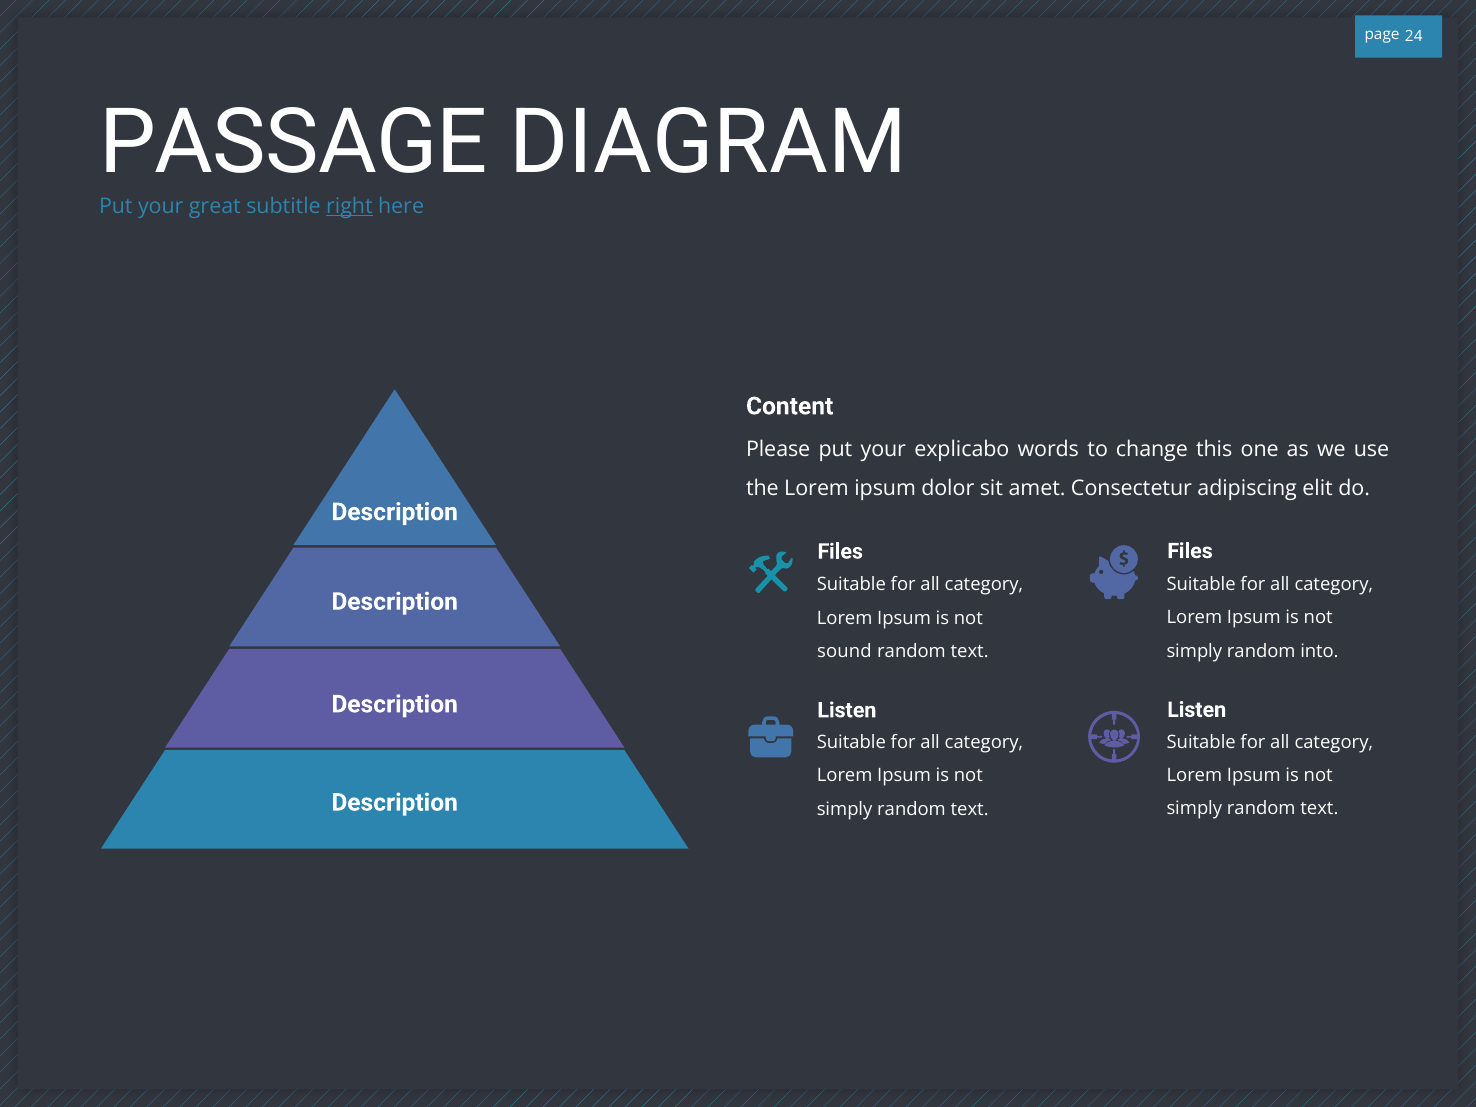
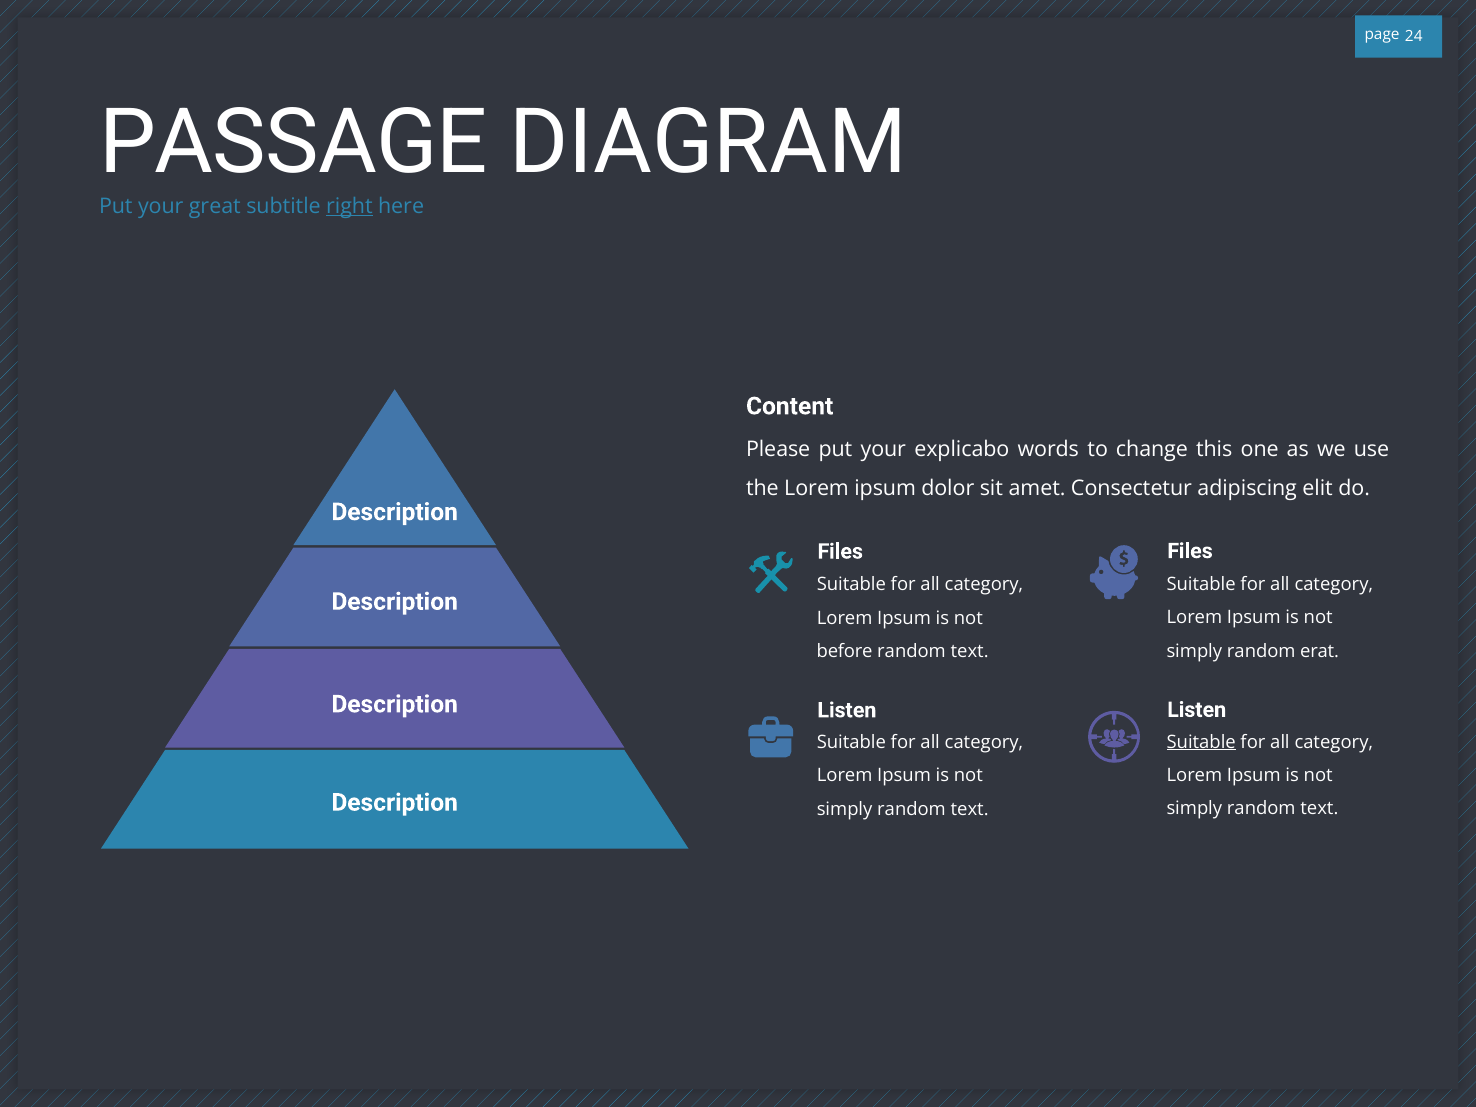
into: into -> erat (1320, 651)
sound: sound -> before (845, 651)
Suitable underline: none -> present (1201, 742)
